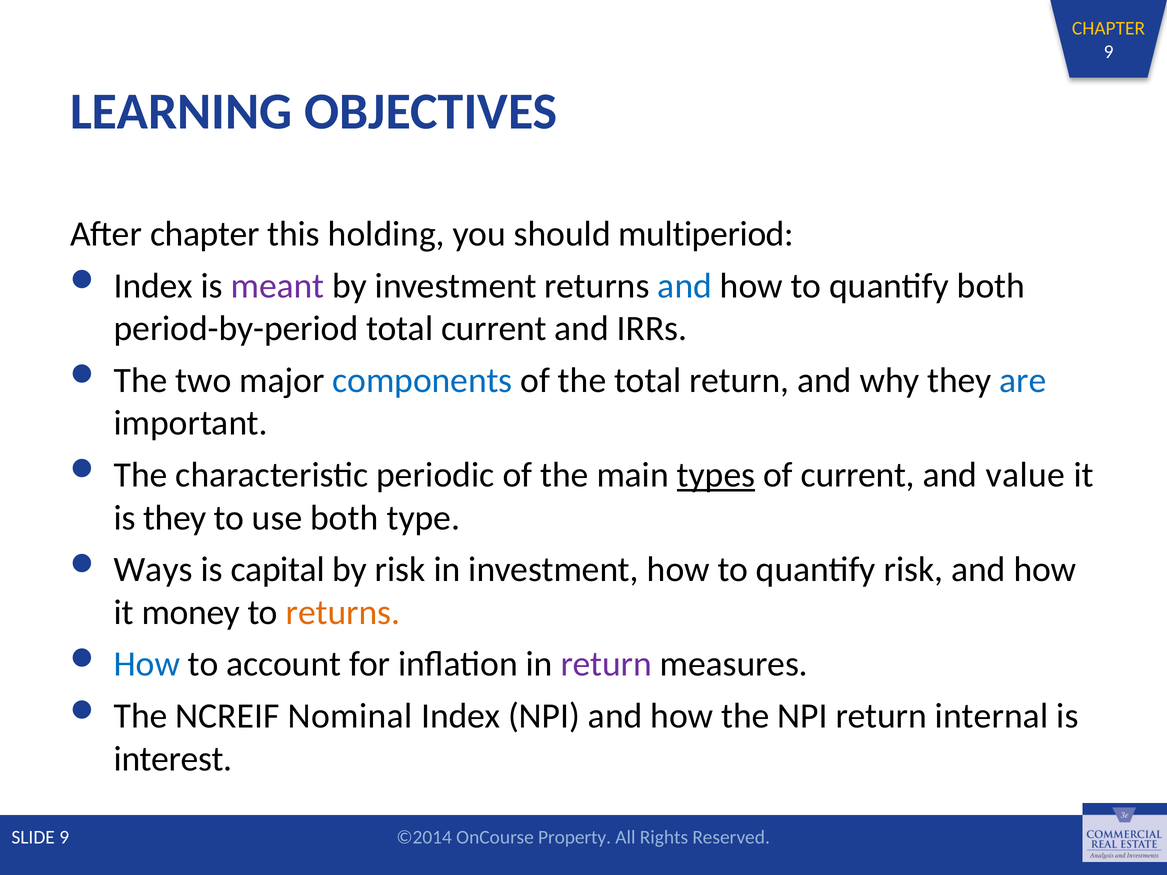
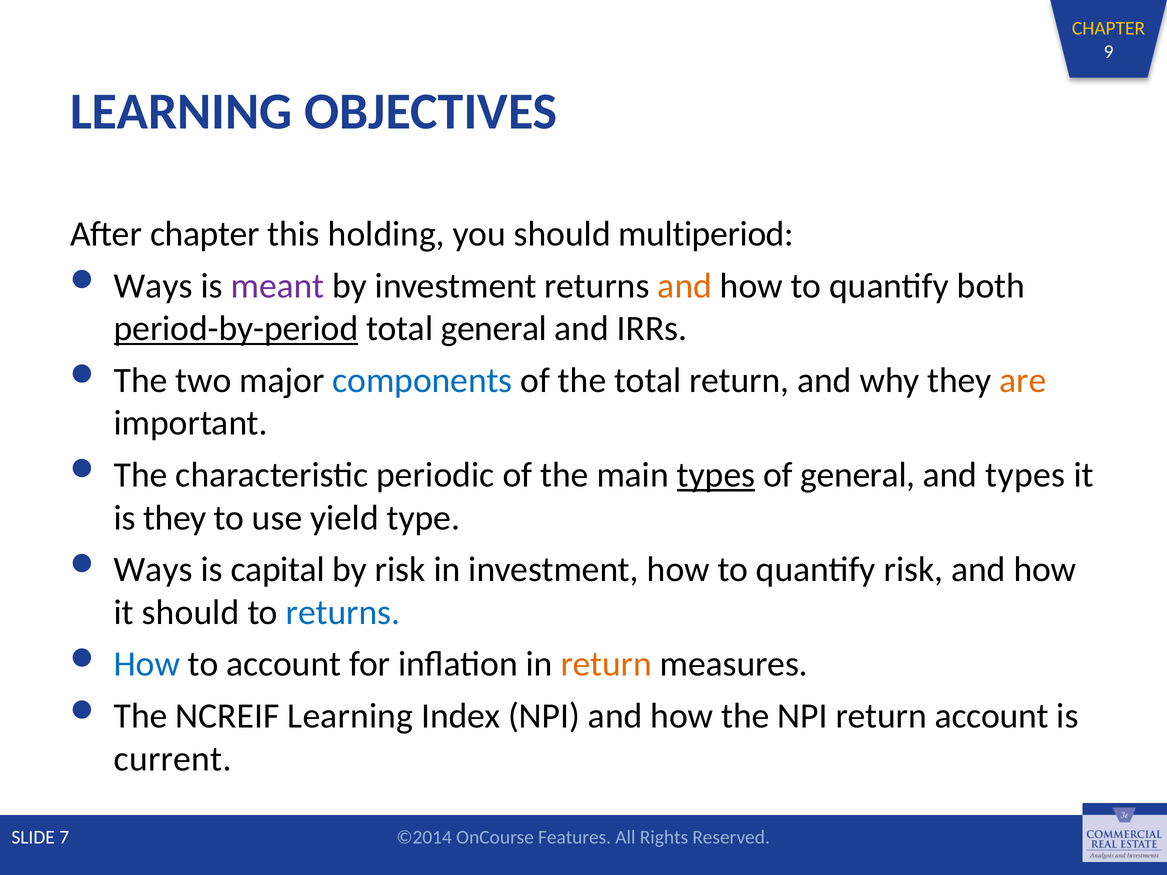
Index: Index -> Ways (153, 286)
and colour: blue -> orange (685, 286)
period-by-period underline: none -> present (236, 329)
total current: current -> general (494, 329)
are colour: blue -> orange (1023, 380)
of current: current -> general (858, 475)
and value: value -> types (1025, 475)
use both: both -> yield (344, 518)
it money: money -> should (191, 613)
returns colour: orange -> blue (343, 613)
return colour: purple -> orange (606, 664)
NCREIF Nominal: Nominal -> Learning (350, 716)
return internal: internal -> account (992, 716)
interest: interest -> current (173, 759)
SLIDE 9: 9 -> 7 (64, 838)
Property: Property -> Features (575, 838)
